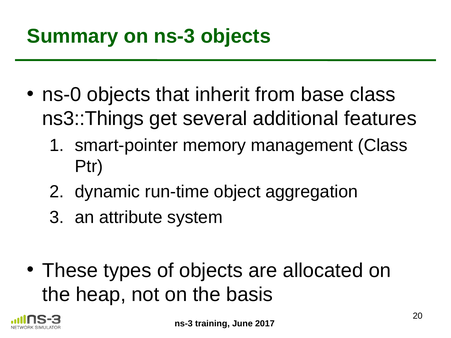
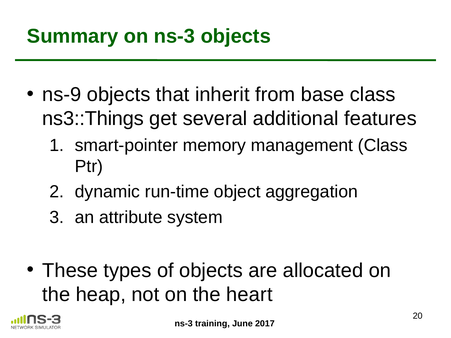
ns-0: ns-0 -> ns-9 (62, 95)
basis: basis -> heart (249, 295)
